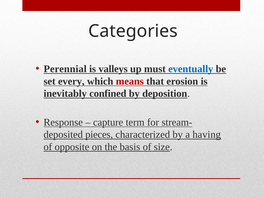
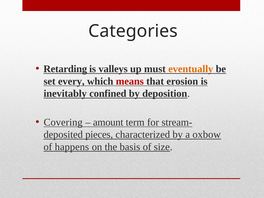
Perennial: Perennial -> Retarding (65, 69)
eventually colour: blue -> orange (191, 69)
Response: Response -> Covering (63, 122)
capture: capture -> amount (108, 122)
having: having -> oxbow (207, 135)
opposite: opposite -> happens (72, 147)
